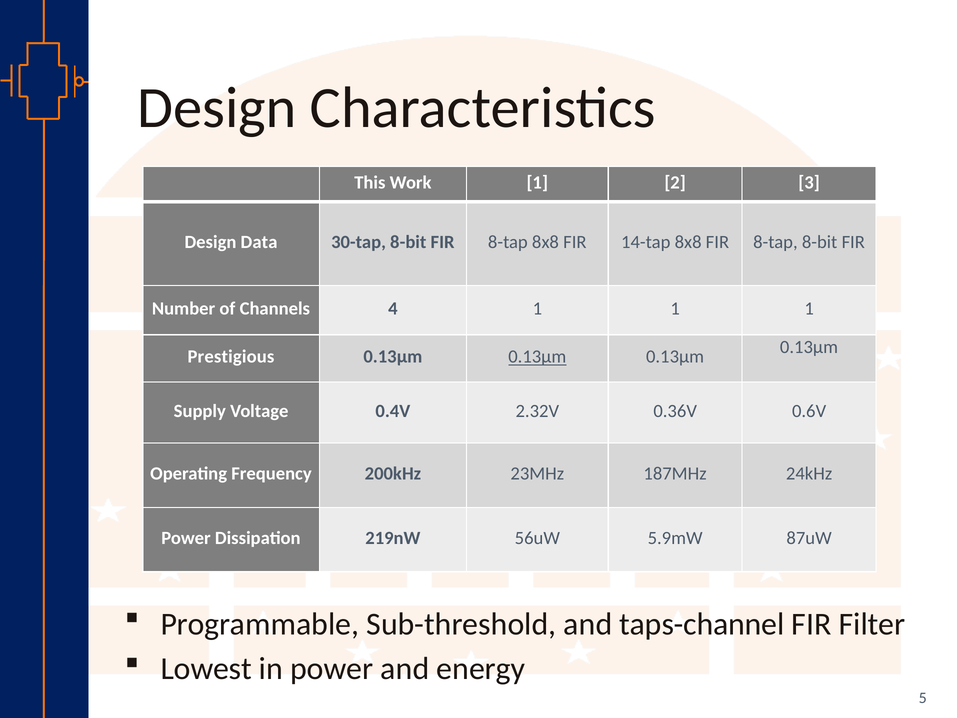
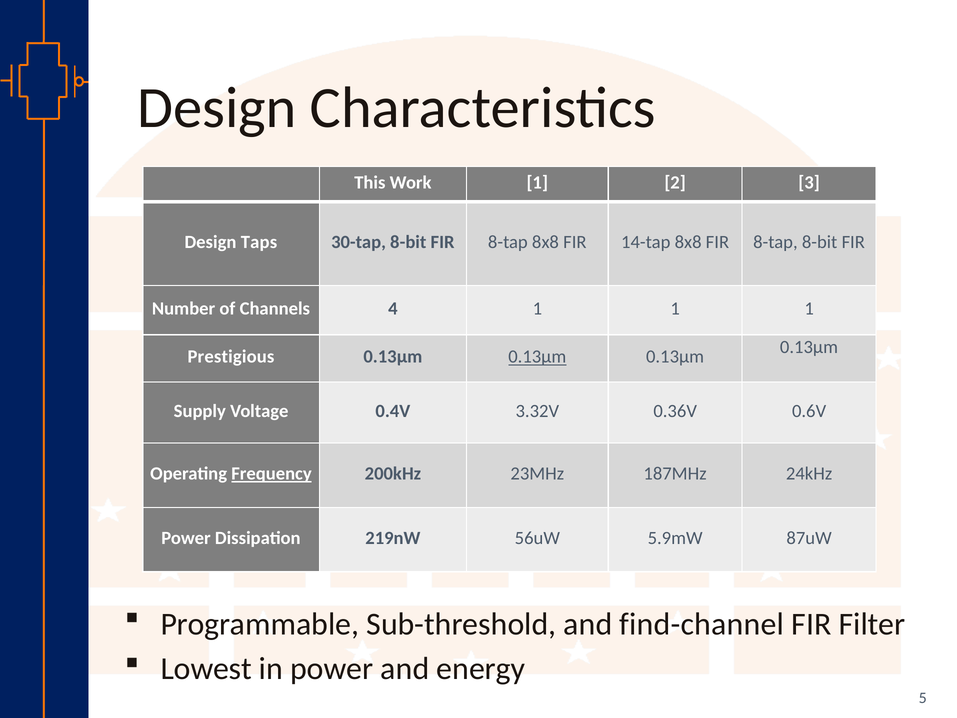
Data: Data -> Taps (259, 242)
2.32V: 2.32V -> 3.32V (537, 411)
Frequency underline: none -> present (272, 474)
taps-channel: taps-channel -> find-channel (702, 624)
